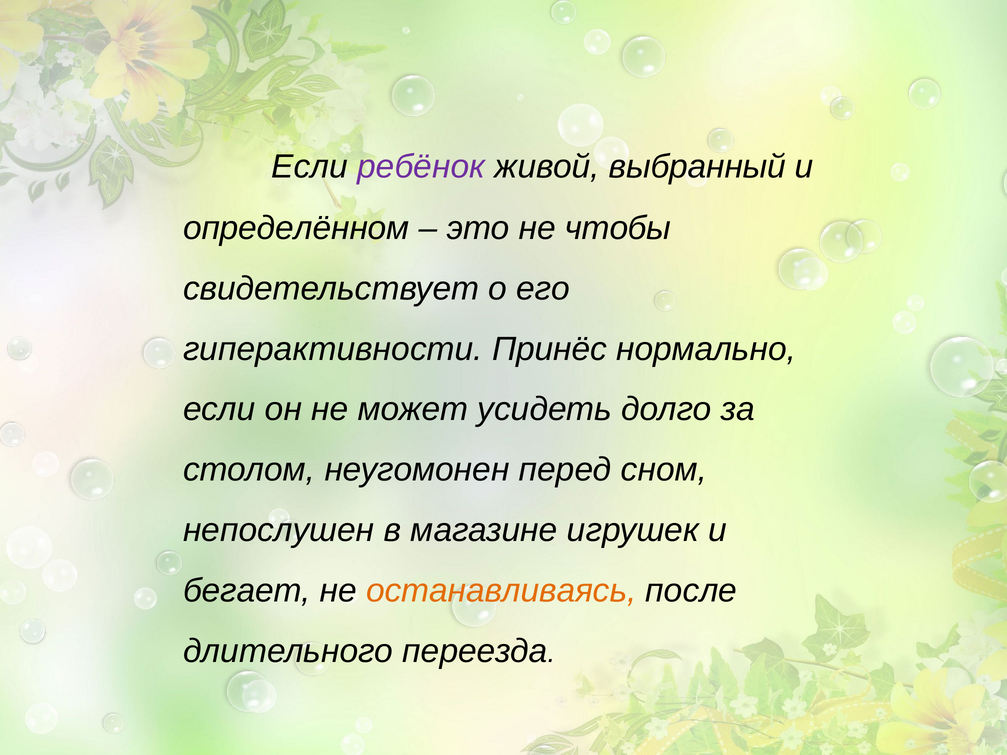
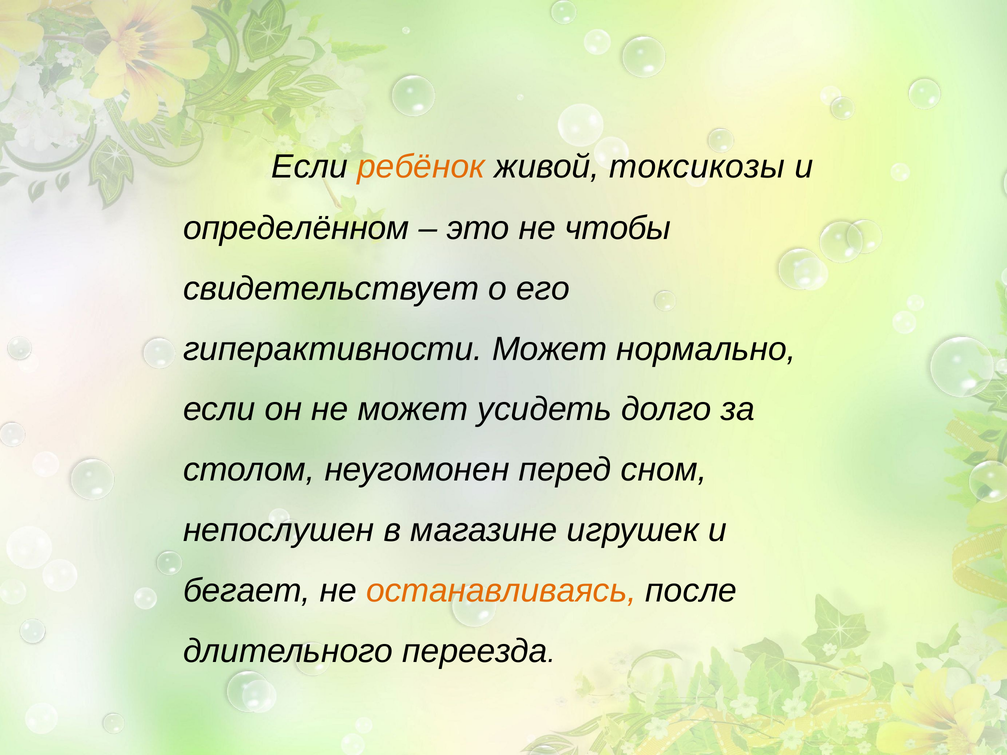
ребёнок colour: purple -> orange (421, 167)
выбранный: выбранный -> токсикозы (697, 167)
гиперактивности Принёс: Принёс -> Может (550, 349)
